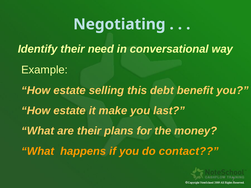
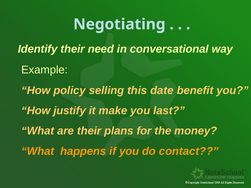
estate: estate -> policy (70, 90)
debt: debt -> date (162, 90)
estate: estate -> justify (70, 111)
